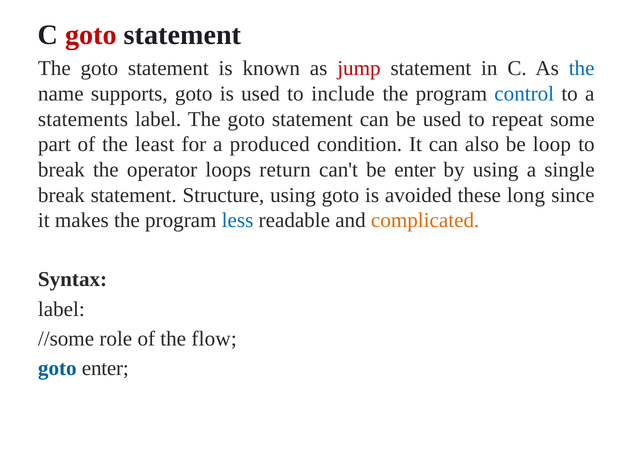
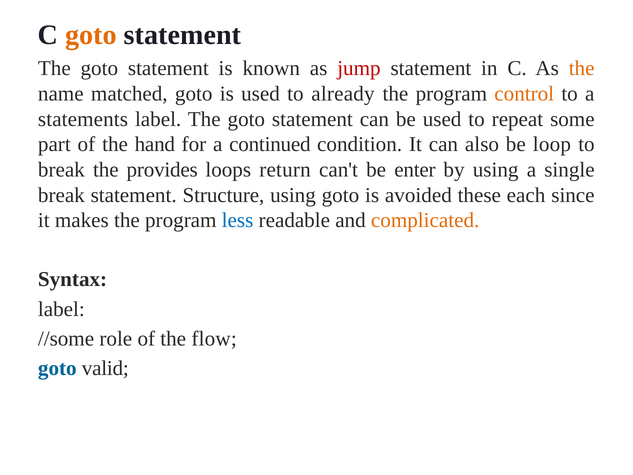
goto colour: red -> orange (91, 35)
the colour: blue -> orange (582, 68)
supports: supports -> matched (129, 94)
include: include -> already (343, 94)
control colour: blue -> orange (524, 94)
least: least -> hand (155, 144)
produced: produced -> continued (270, 144)
operator: operator -> provides (162, 170)
long: long -> each (526, 195)
goto enter: enter -> valid (105, 368)
